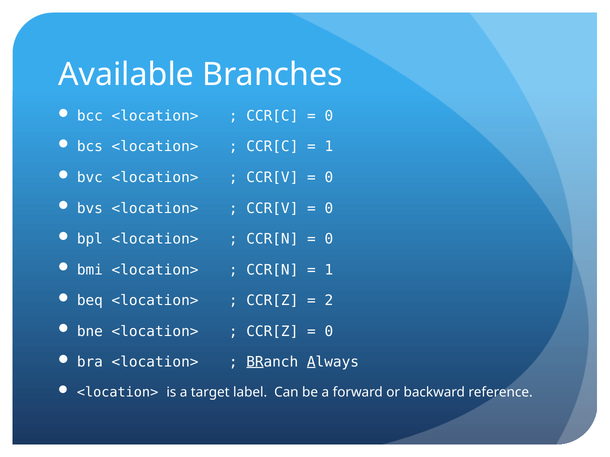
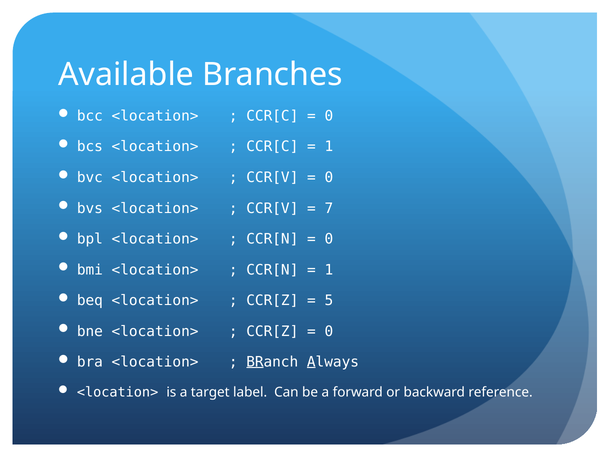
0: 0 -> 7 (329, 208)
2: 2 -> 5 (329, 301)
